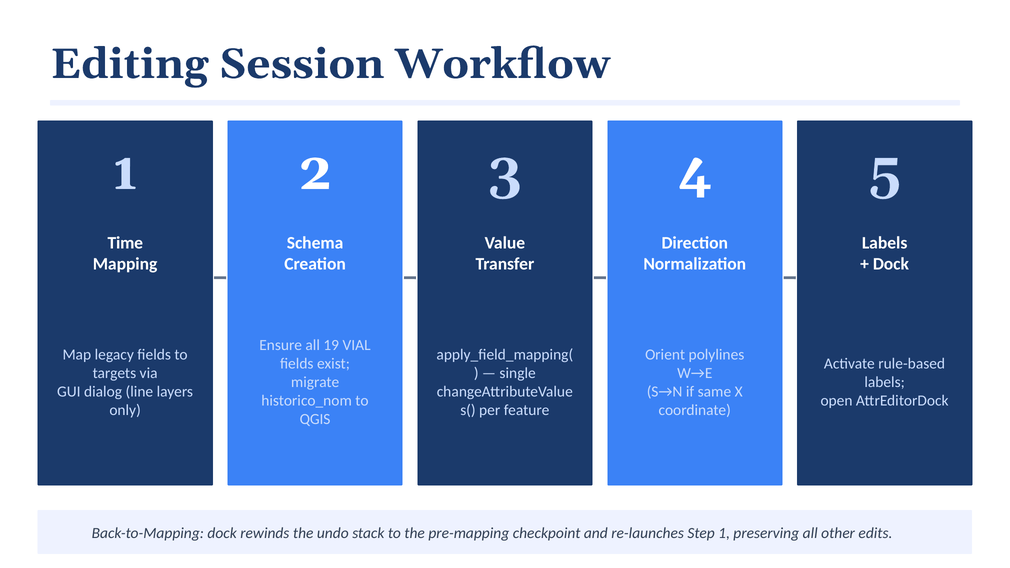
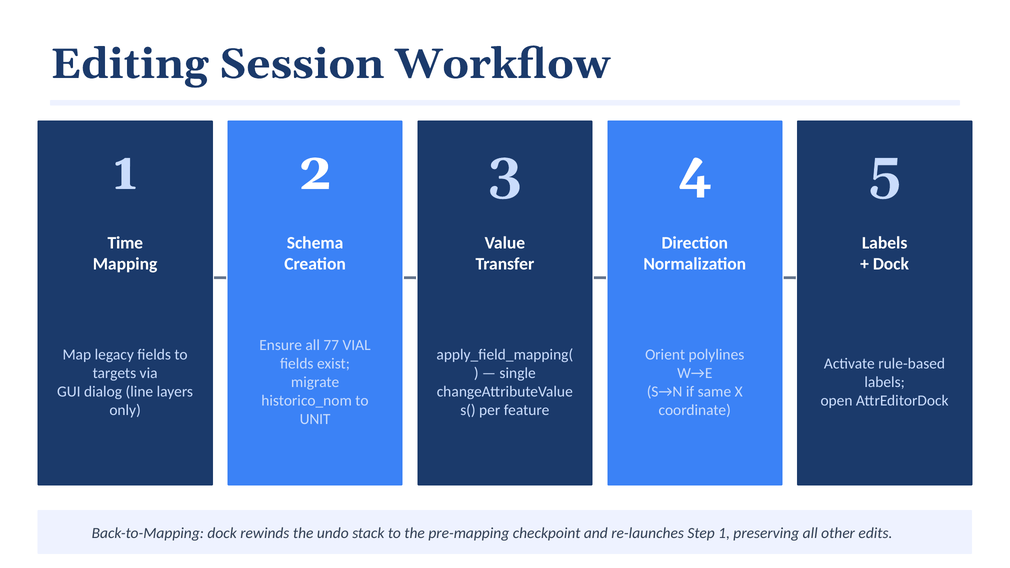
19: 19 -> 77 (331, 345)
QGIS: QGIS -> UNIT (315, 419)
